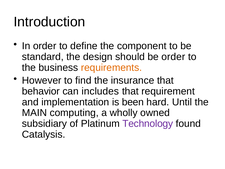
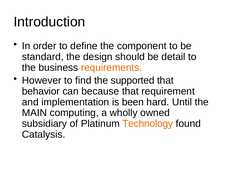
be order: order -> detail (173, 57)
insurance: insurance -> supported (133, 80)
includes: includes -> because (100, 91)
Technology colour: purple -> orange (148, 123)
